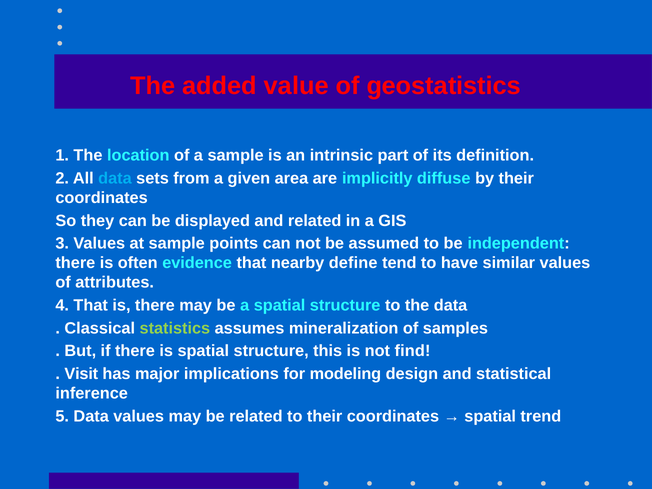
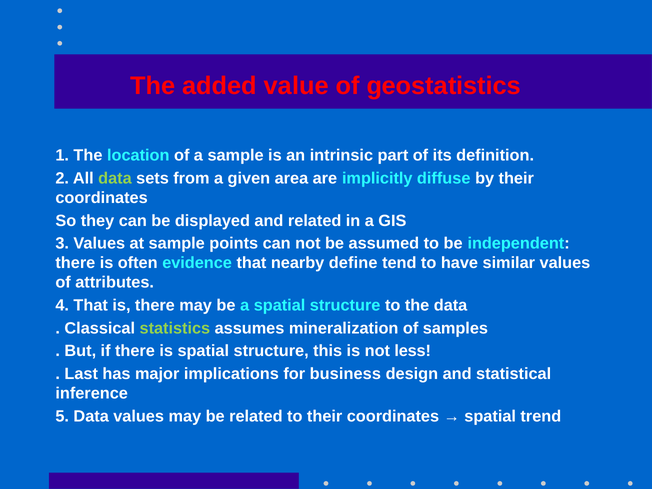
data colour: light blue -> light green (115, 178)
find: find -> less (413, 351)
Visit: Visit -> Last (81, 374)
modeling: modeling -> business (345, 374)
